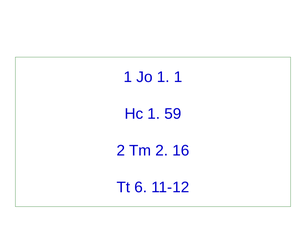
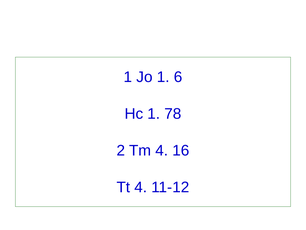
1 1: 1 -> 6 (178, 77)
59: 59 -> 78 (173, 114)
Tm 2: 2 -> 4 (162, 150)
Tt 6: 6 -> 4 (141, 187)
